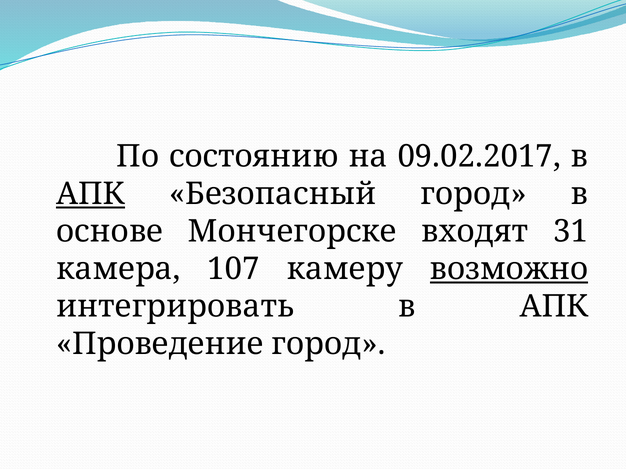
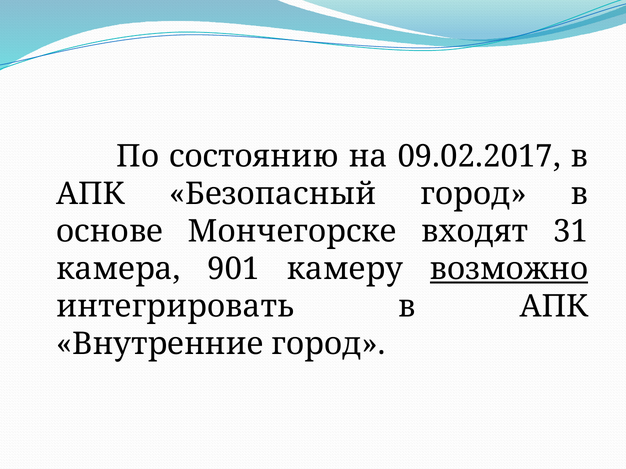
АПК underline: present -> none (91, 194)
107: 107 -> 901 (234, 269)
Проведение: Проведение -> Внутренние (160, 344)
